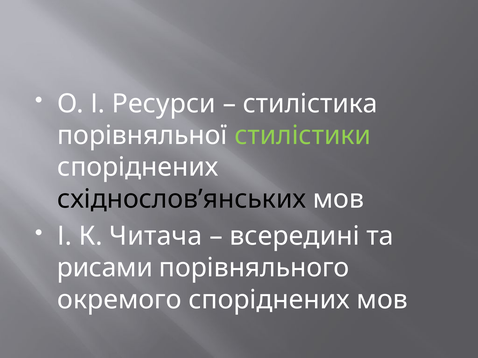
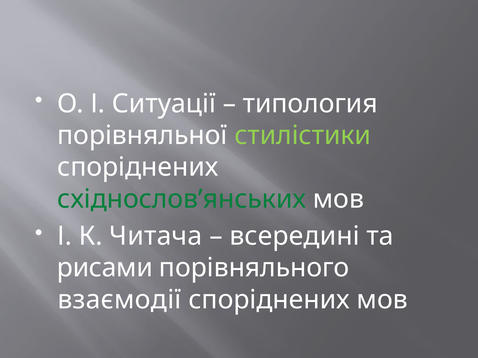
Ресурси: Ресурси -> Ситуації (164, 104)
стилістика: стилістика -> типология (310, 104)
східнослов’янських colour: black -> green (182, 199)
окремого: окремого -> взаємодії (119, 300)
